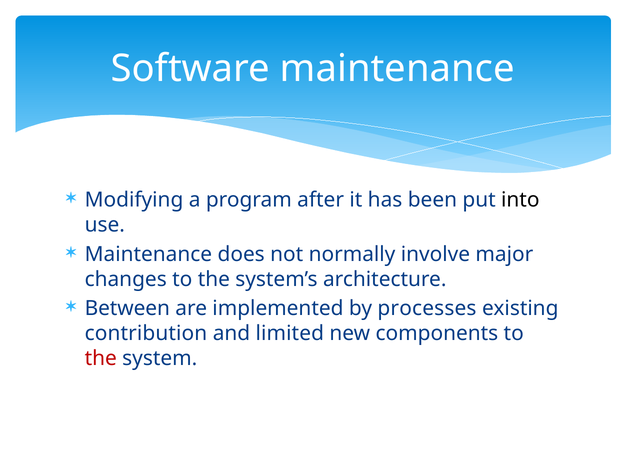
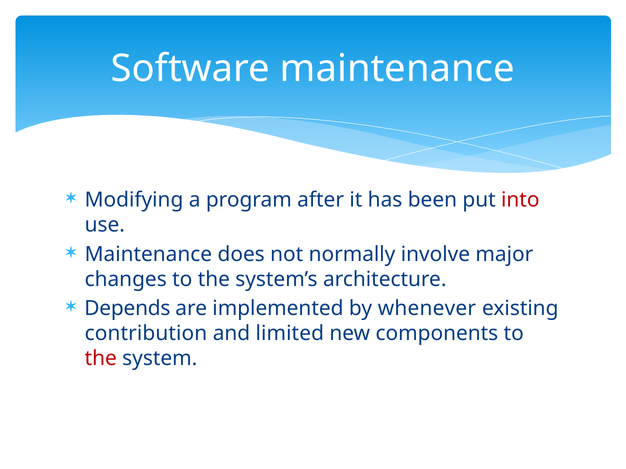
into colour: black -> red (520, 200)
Between: Between -> Depends (127, 309)
processes: processes -> whenever (427, 309)
